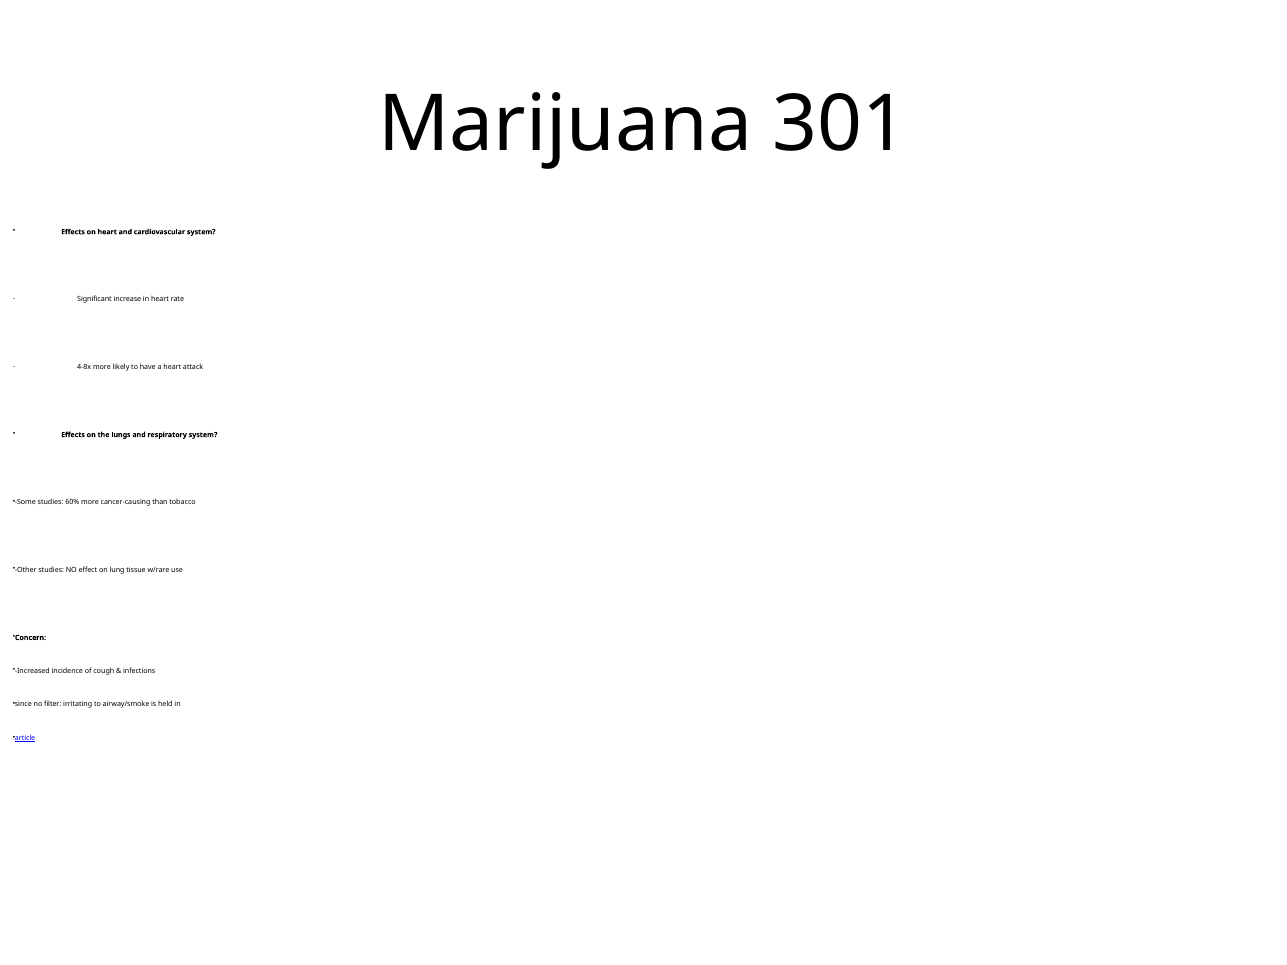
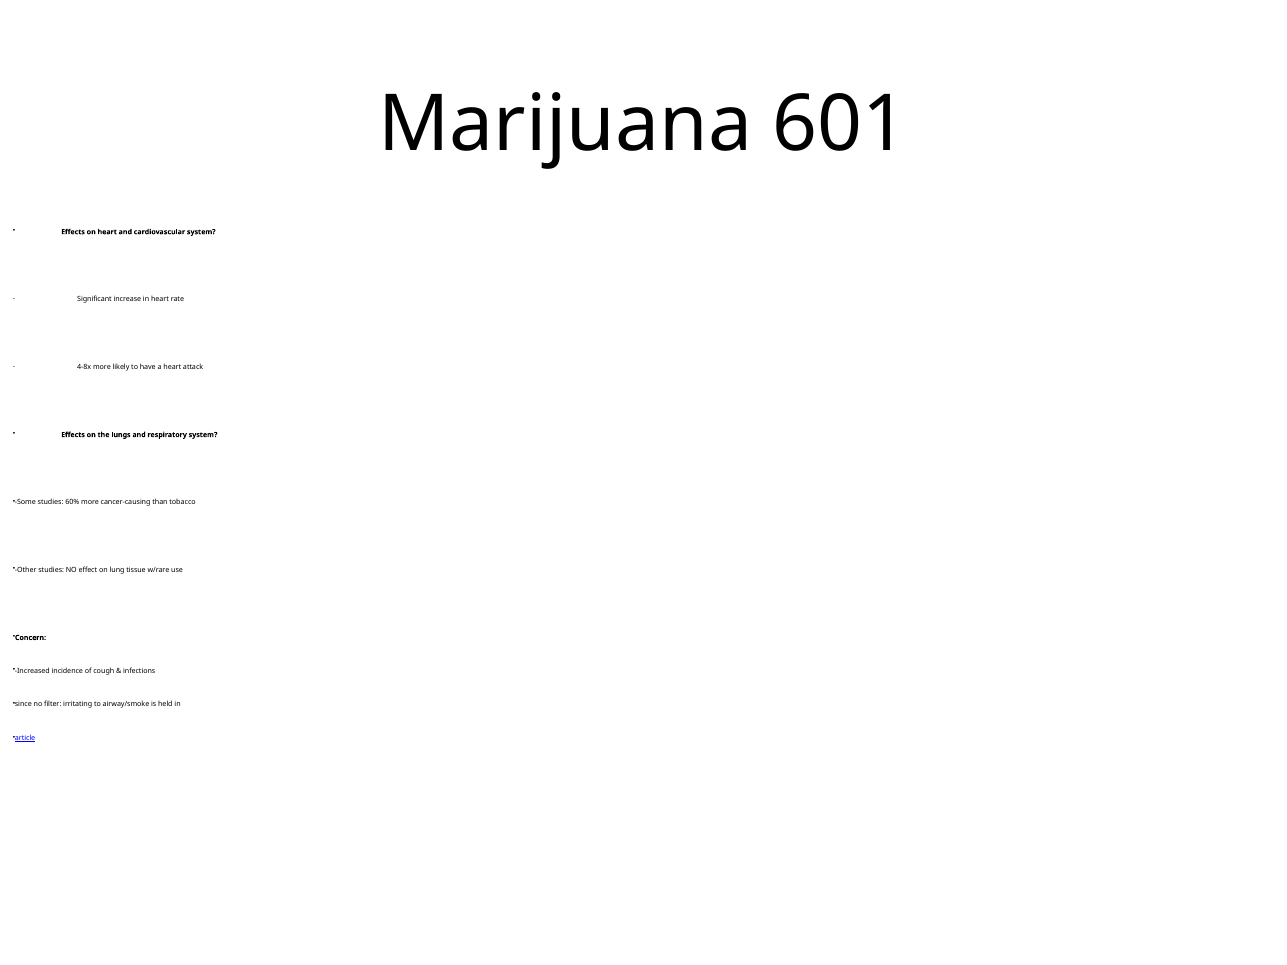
301: 301 -> 601 (840, 125)
